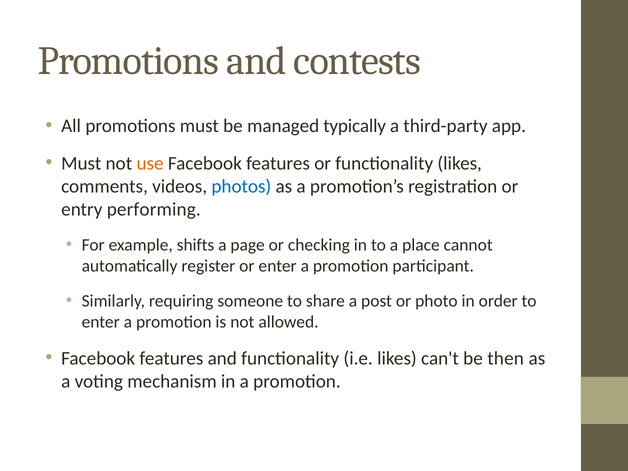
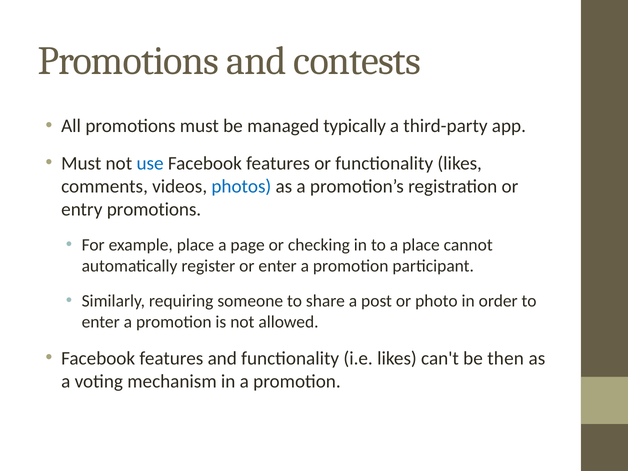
use colour: orange -> blue (150, 163)
entry performing: performing -> promotions (154, 209)
example shifts: shifts -> place (195, 245)
